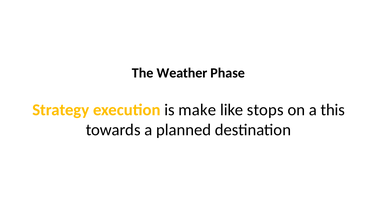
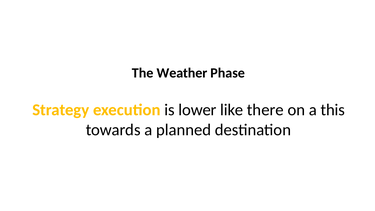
make: make -> lower (197, 110)
stops: stops -> there (265, 110)
